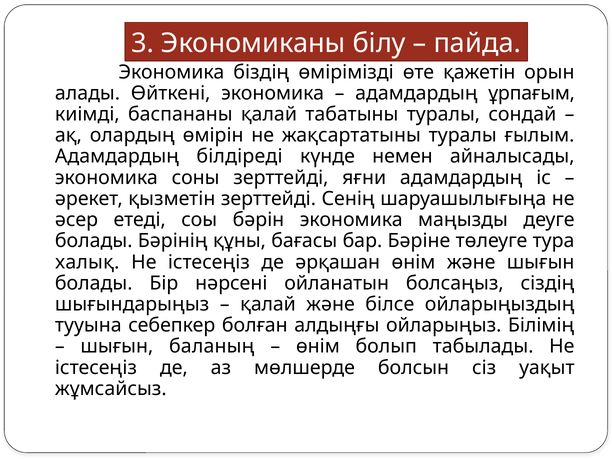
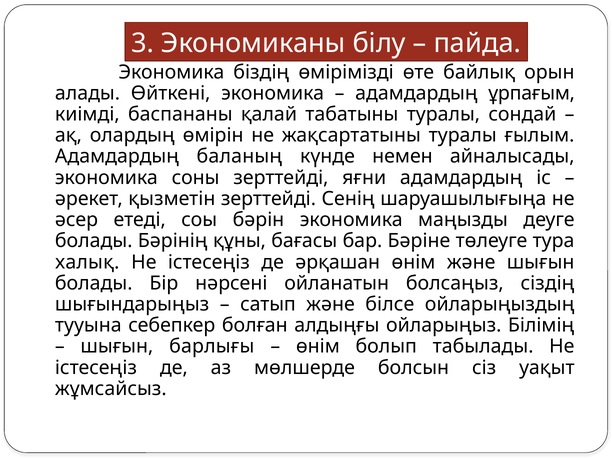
қажетін: қажетін -> байлық (479, 72)
білдіреді: білдіреді -> баланың (239, 157)
қалай: қалай -> сатып (268, 304)
баланың: баланың -> барлығы (212, 346)
